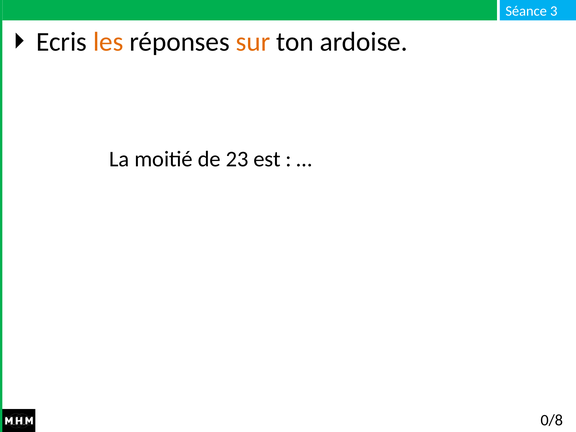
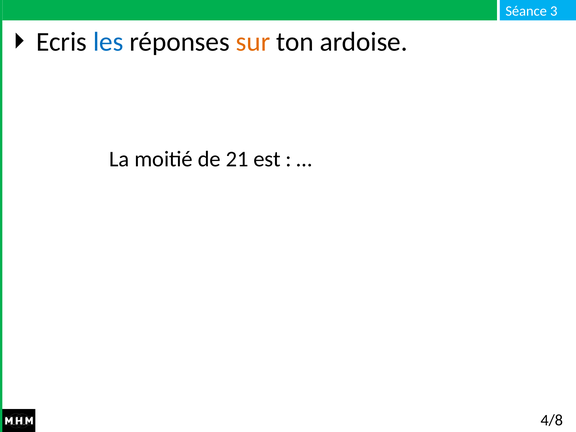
les colour: orange -> blue (108, 42)
23: 23 -> 21 (237, 159)
0/8: 0/8 -> 4/8 (552, 420)
